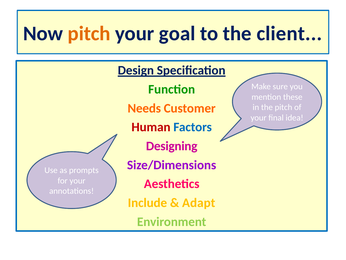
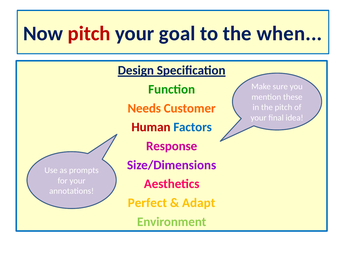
pitch colour: orange -> red (89, 33)
client: client -> when (289, 33)
Designing: Designing -> Response (172, 146)
Include: Include -> Perfect (147, 202)
